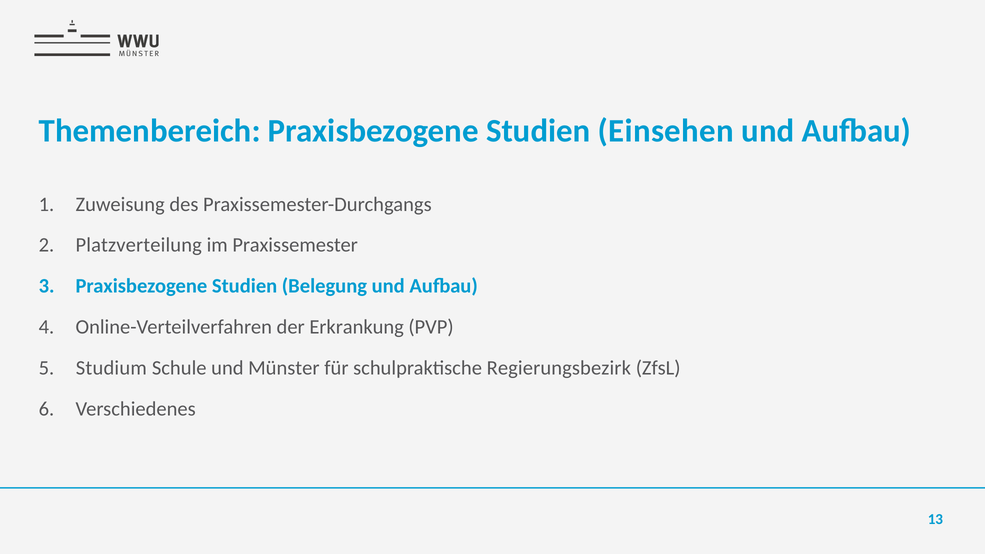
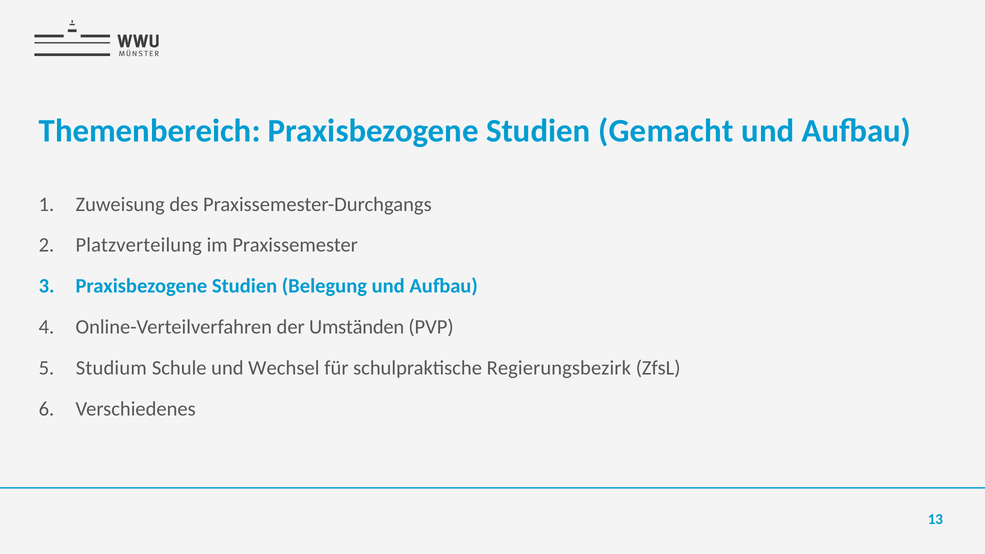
Einsehen: Einsehen -> Gemacht (666, 131)
Erkrankung: Erkrankung -> Umständen (357, 327)
Münster: Münster -> Wechsel (284, 368)
